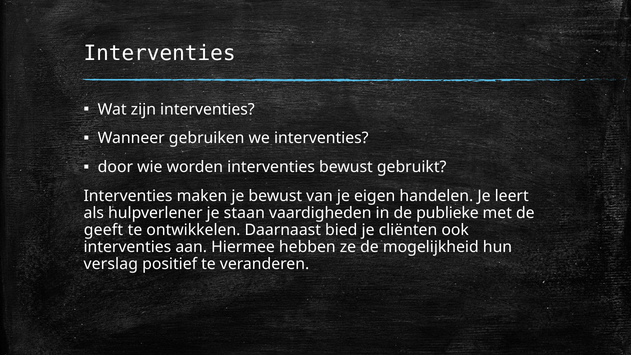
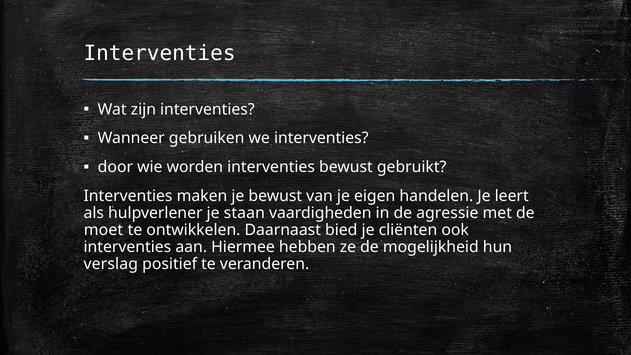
publieke: publieke -> agressie (447, 213)
geeft: geeft -> moet (103, 230)
